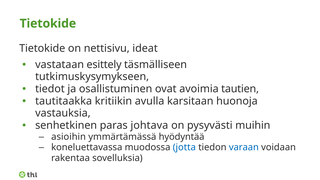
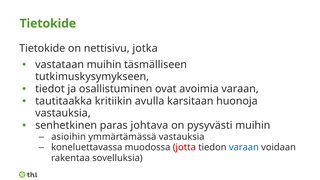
ideat: ideat -> jotka (145, 48)
vastataan esittely: esittely -> muihin (104, 65)
avoimia tautien: tautien -> varaan (240, 89)
ymmärtämässä hyödyntää: hyödyntää -> vastauksia (182, 137)
jotta colour: blue -> red (184, 147)
